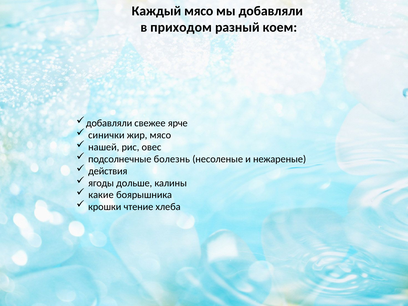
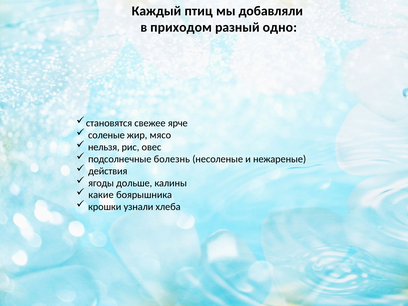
Каждый мясо: мясо -> птиц (199, 11)
коем: коем -> одно (280, 27)
добавляли: добавляли -> становятся (109, 123)
синички: синички -> соленые (106, 135)
нашей: нашей -> нельзя (104, 147)
чтение: чтение -> узнали (138, 207)
